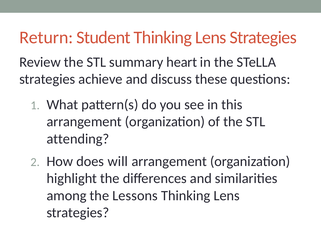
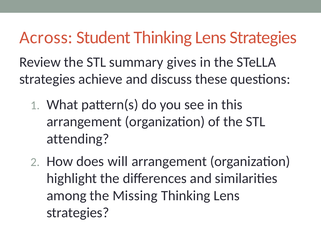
Return: Return -> Across (46, 37)
heart: heart -> gives (182, 62)
Lessons: Lessons -> Missing (135, 195)
